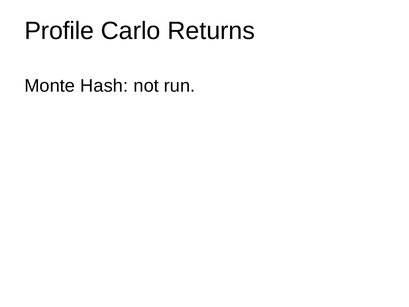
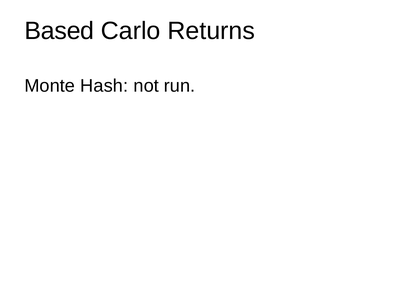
Profile: Profile -> Based (59, 31)
